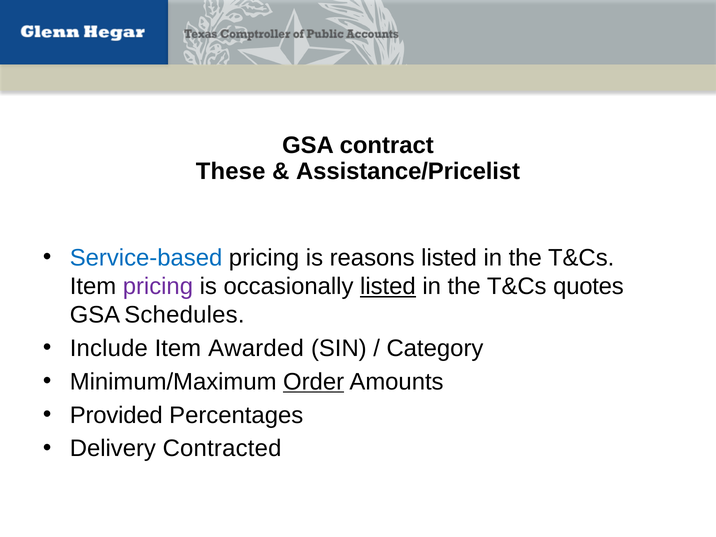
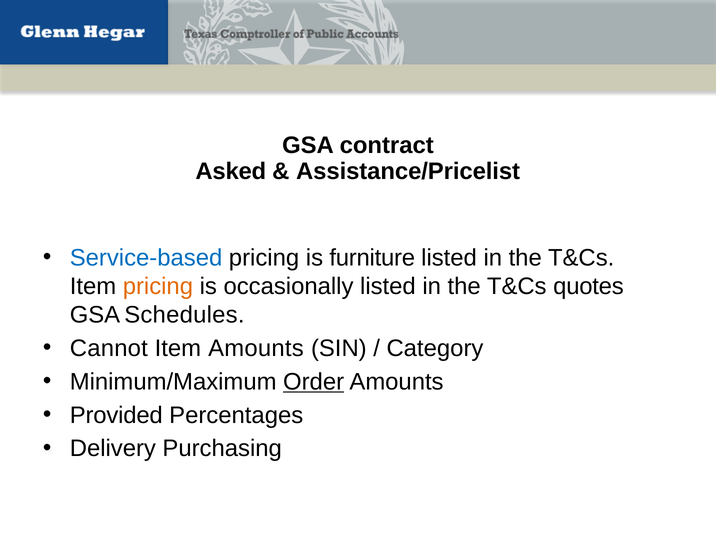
These: These -> Asked (231, 171)
reasons: reasons -> furniture (372, 258)
pricing colour: purple -> orange (158, 286)
listed underline: present -> none (388, 286)
Include: Include -> Cannot (109, 348)
Item Awarded: Awarded -> Amounts (256, 348)
Contracted: Contracted -> Purchasing (222, 449)
